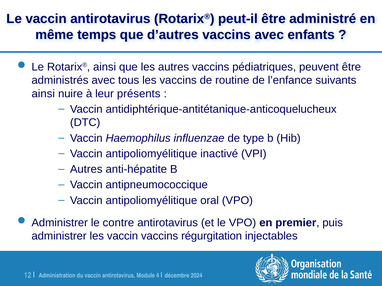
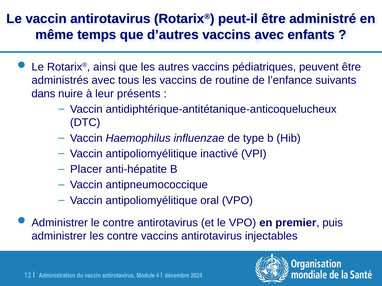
ainsi: ainsi -> dans (43, 94)
Autres: Autres -> Placer (86, 170)
les vaccin: vaccin -> contre (122, 236)
vaccins régurgitation: régurgitation -> antirotavirus (212, 236)
